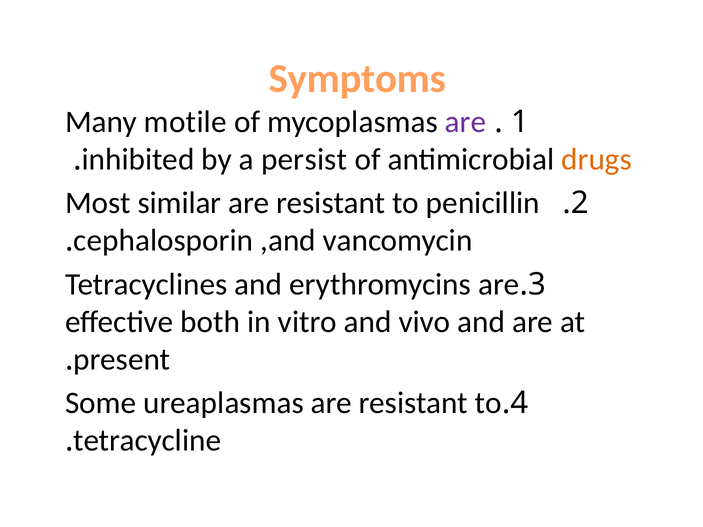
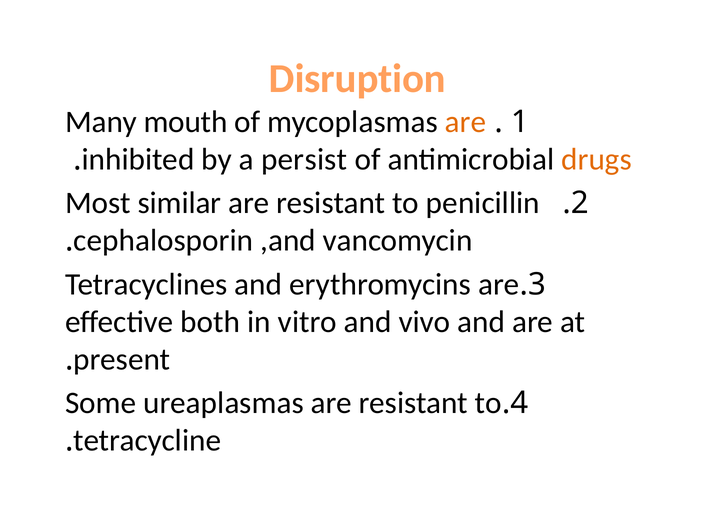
Symptoms: Symptoms -> Disruption (357, 79)
motile: motile -> mouth (186, 122)
are colour: purple -> orange (466, 122)
